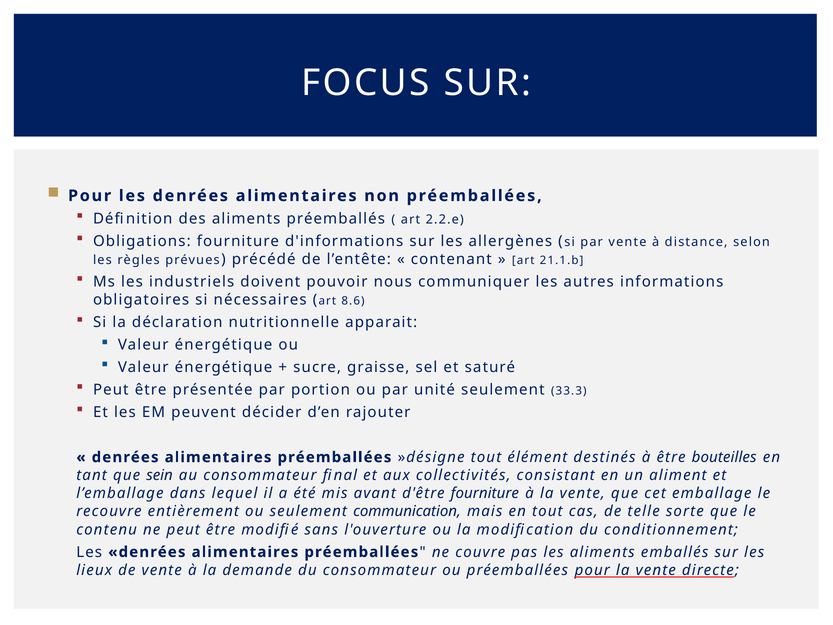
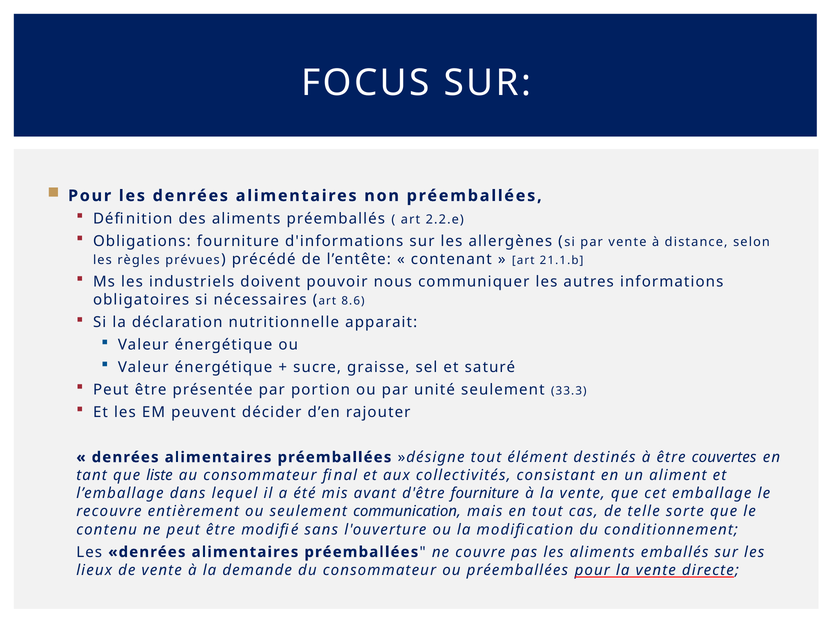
bouteilles: bouteilles -> couvertes (724, 457)
sein: sein -> liste (160, 475)
